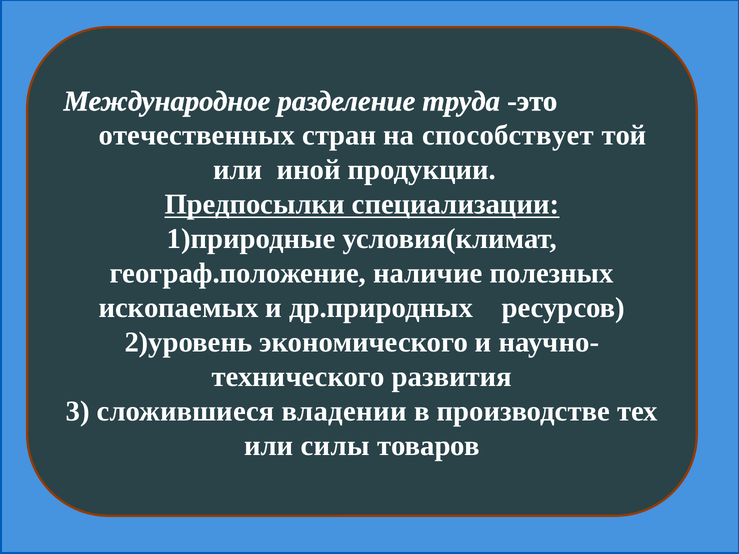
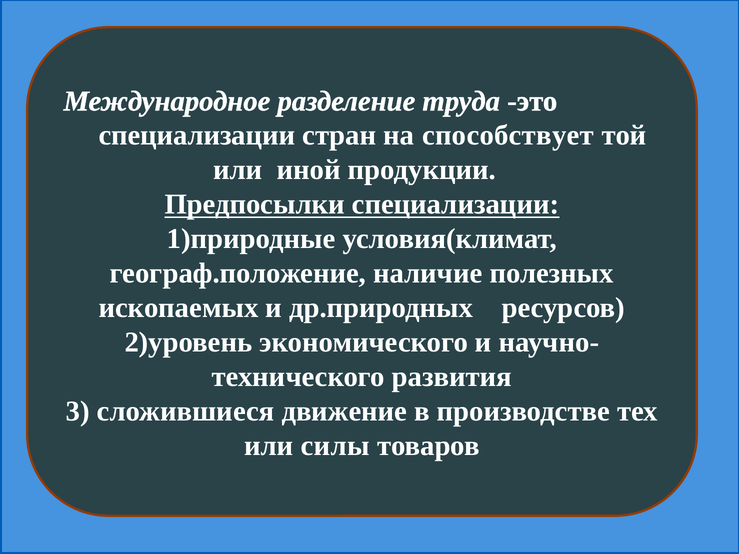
отечественных: отечественных -> специализации (197, 136)
владении: владении -> движение (344, 412)
